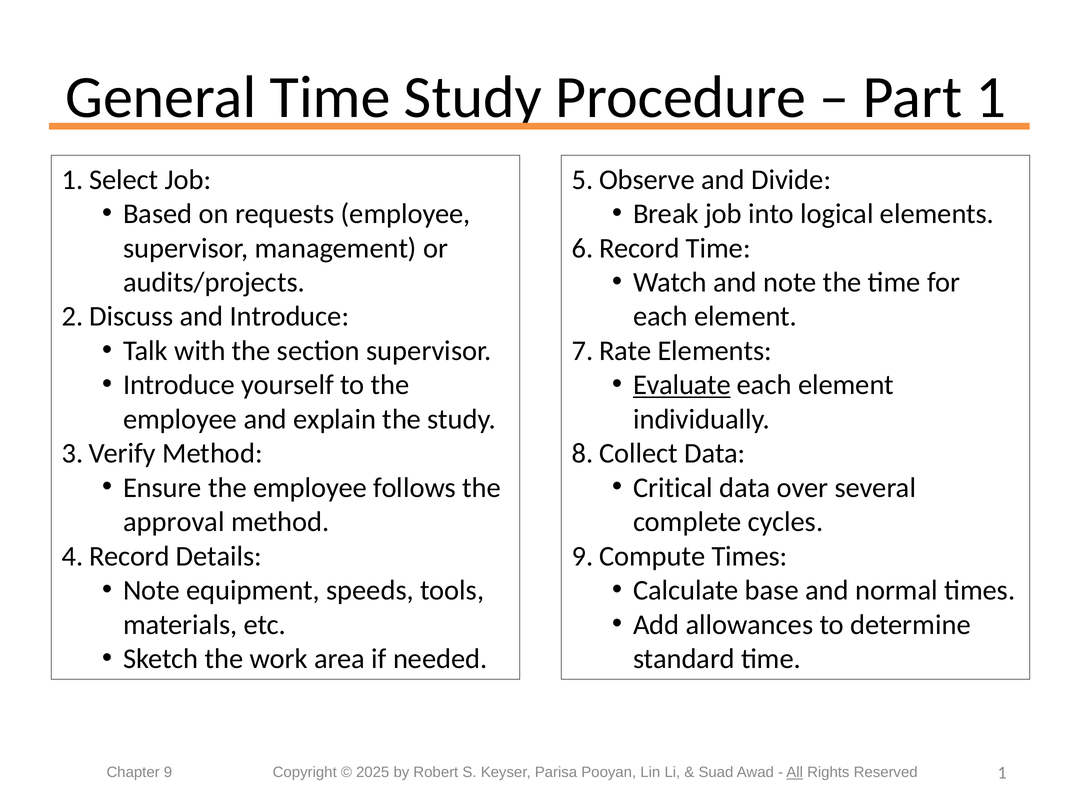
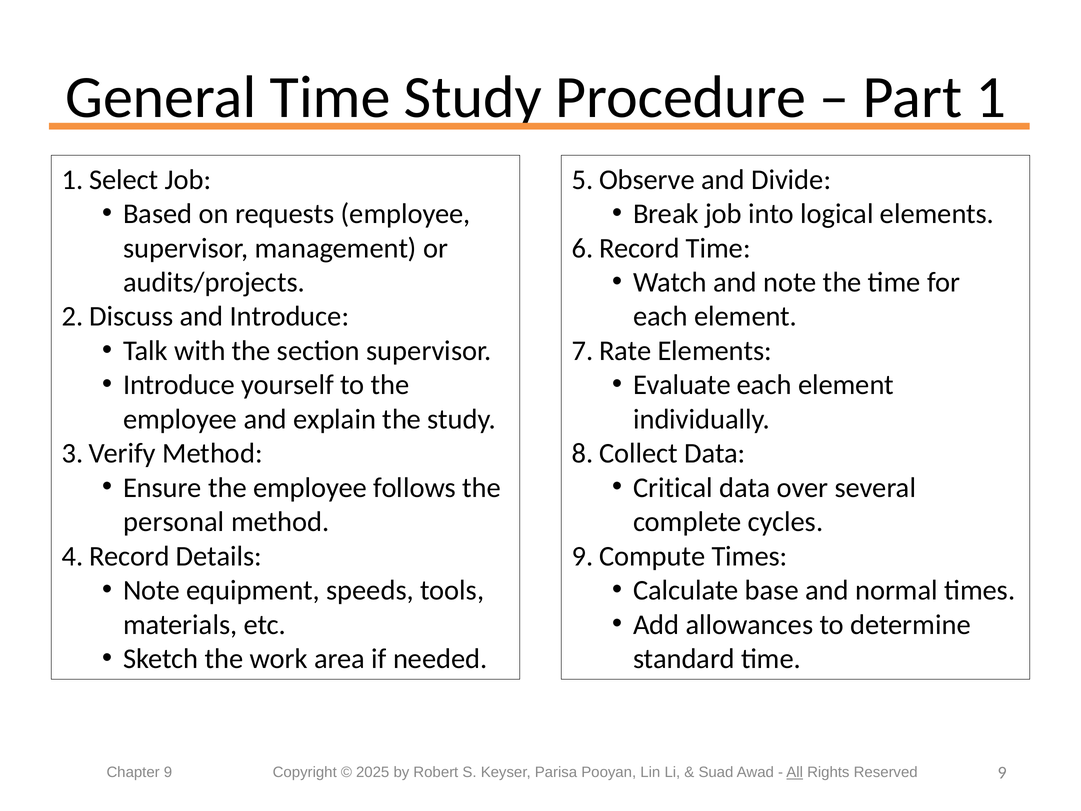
Evaluate underline: present -> none (682, 385)
approval: approval -> personal (174, 522)
Reserved 1: 1 -> 9 (1002, 773)
